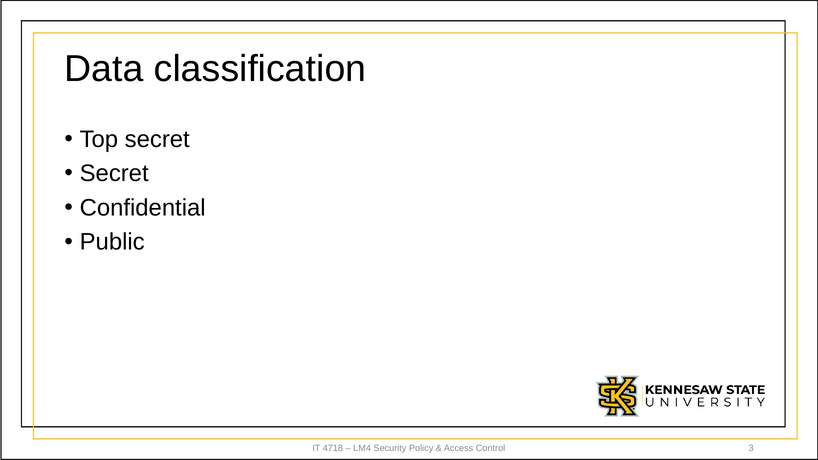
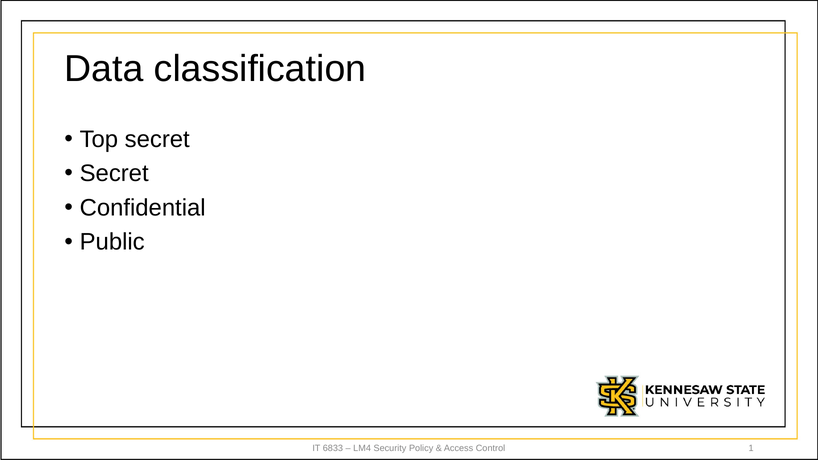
4718: 4718 -> 6833 (333, 449)
3: 3 -> 1 (751, 449)
